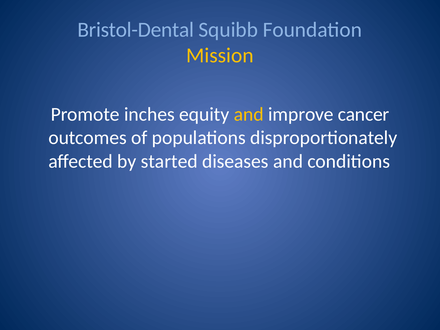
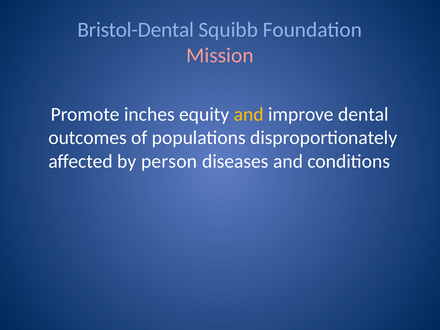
Mission colour: yellow -> pink (220, 55)
cancer: cancer -> dental (363, 114)
started: started -> person (169, 161)
